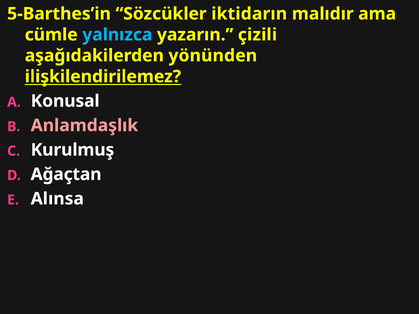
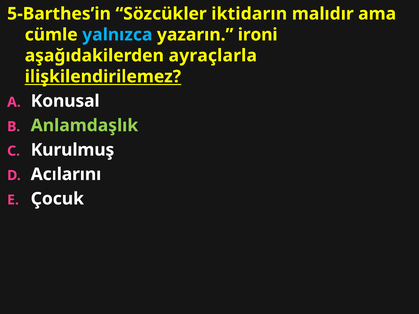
çizili: çizili -> ironi (258, 35)
yönünden: yönünden -> ayraçlarla (213, 56)
Anlamdaşlık colour: pink -> light green (84, 126)
Ağaçtan: Ağaçtan -> Acılarını (66, 174)
Alınsa: Alınsa -> Çocuk (57, 199)
